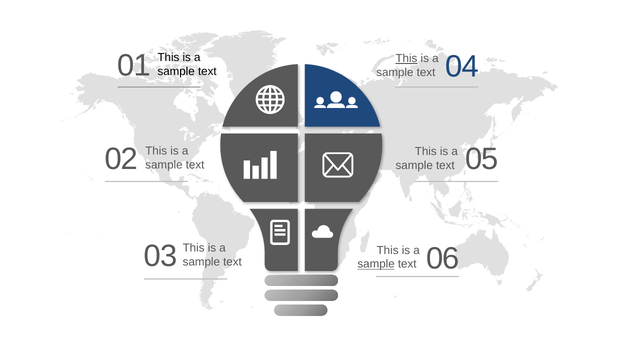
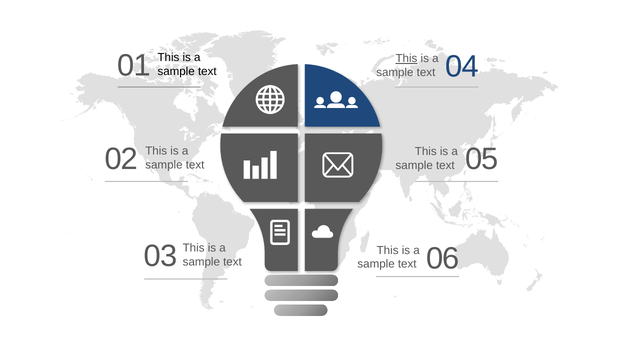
sample underline: present -> none (376, 264)
